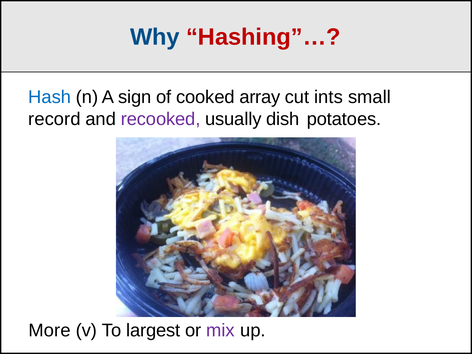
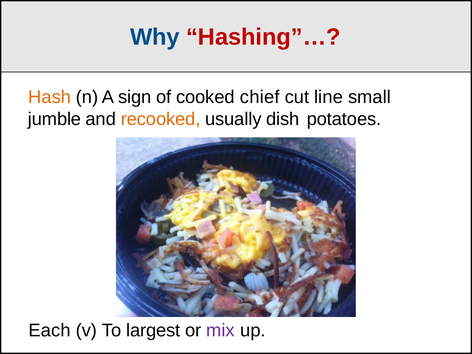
Hash colour: blue -> orange (50, 97)
array: array -> chief (260, 97)
ints: ints -> line (328, 97)
record: record -> jumble (55, 119)
recooked colour: purple -> orange (161, 119)
More: More -> Each (50, 331)
